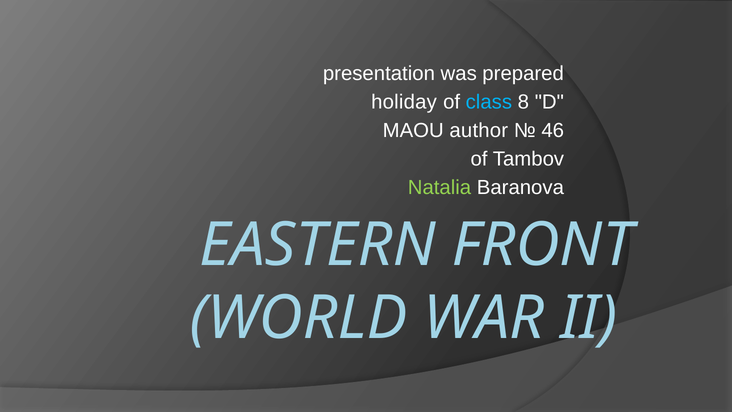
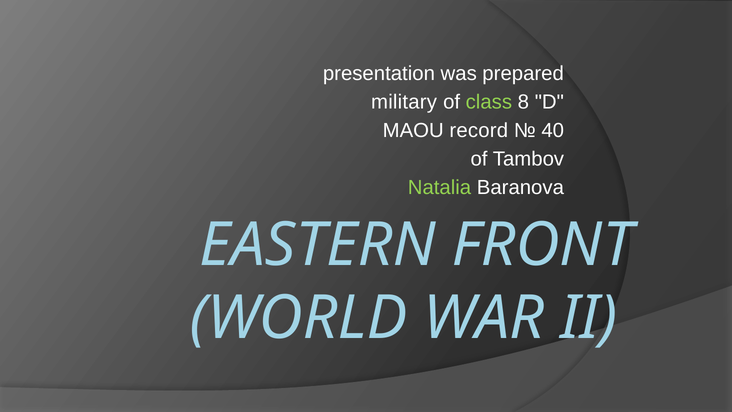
holiday: holiday -> military (404, 102)
class colour: light blue -> light green (489, 102)
author: author -> record (479, 130)
46: 46 -> 40 (553, 130)
